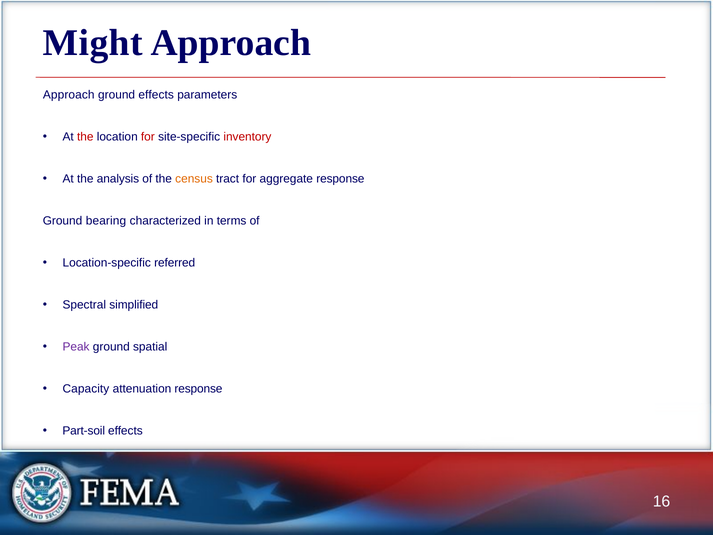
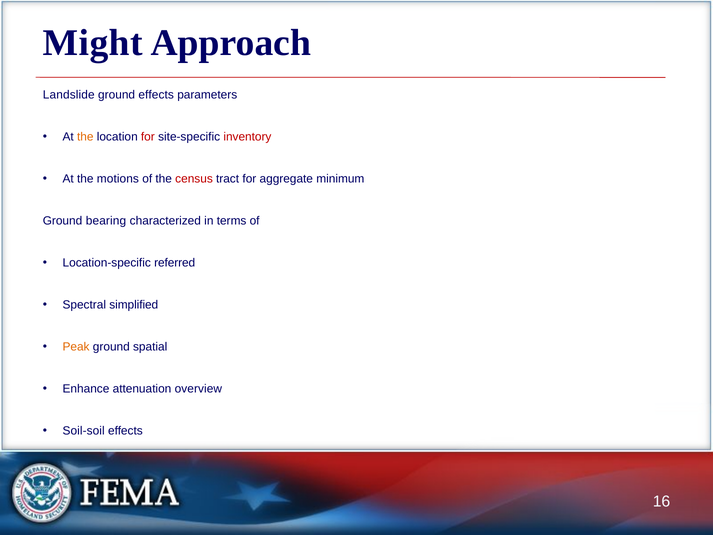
Approach: Approach -> Landslide (69, 95)
the colour: red -> orange (85, 137)
analysis: analysis -> motions (118, 179)
census colour: orange -> red (194, 179)
aggregate response: response -> minimum (340, 179)
Peak colour: purple -> orange (76, 347)
Capacity: Capacity -> Enhance (86, 389)
attenuation response: response -> overview (198, 389)
Part-soil: Part-soil -> Soil-soil (84, 431)
